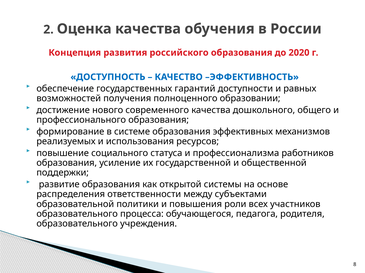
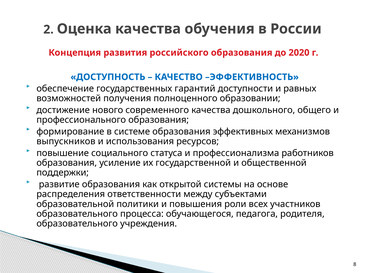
реализуемых: реализуемых -> выпускников (66, 142)
